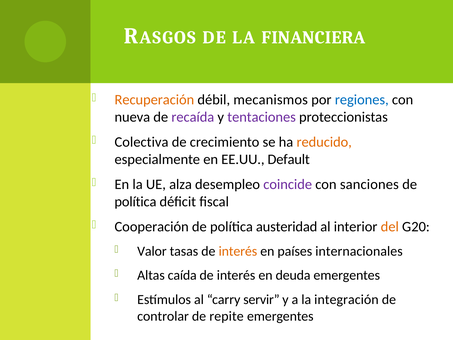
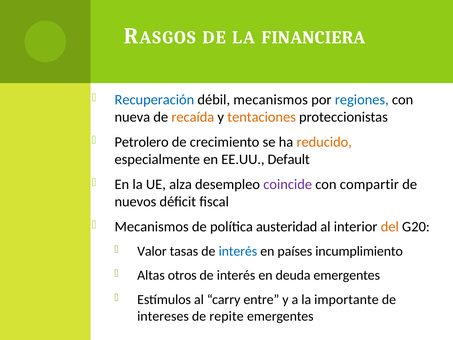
Recuperación colour: orange -> blue (154, 100)
recaída colour: purple -> orange (193, 117)
tentaciones colour: purple -> orange (262, 117)
Colectiva: Colectiva -> Petrolero (142, 142)
sanciones: sanciones -> compartir (369, 184)
política: política -> nuevos (135, 202)
Cooperación: Cooperación -> Mecanismos (152, 227)
interés colour: orange -> blue (238, 251)
internacionales: internacionales -> incumplimiento (359, 251)
caída: caída -> otros (182, 275)
servir: servir -> entre (261, 299)
integración: integración -> importante (346, 299)
controlar: controlar -> intereses (163, 316)
